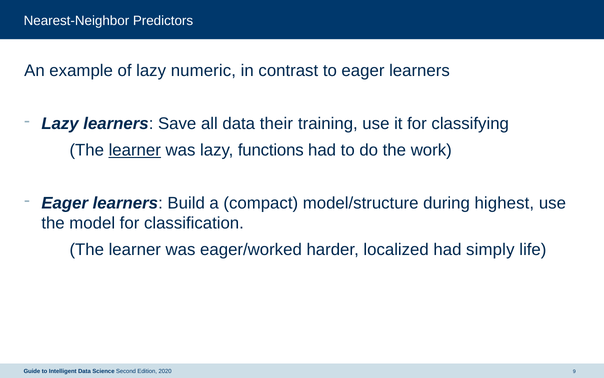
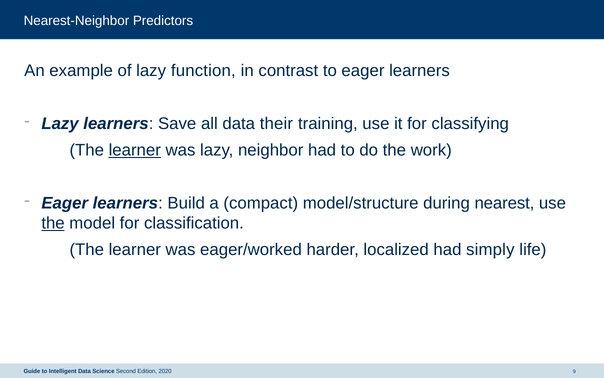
numeric: numeric -> function (203, 71)
functions: functions -> neighbor (271, 150)
highest: highest -> nearest (504, 203)
the underline: none -> present (53, 223)
